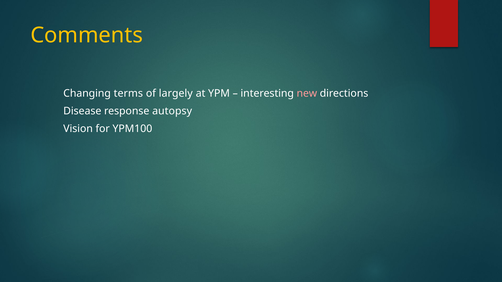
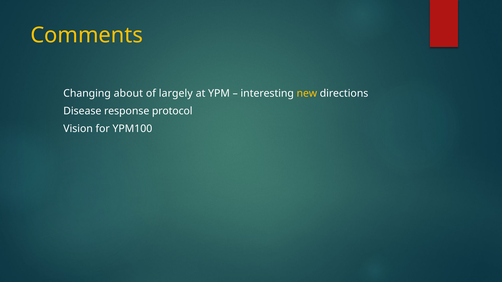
terms: terms -> about (128, 93)
new colour: pink -> yellow (307, 93)
autopsy: autopsy -> protocol (172, 111)
